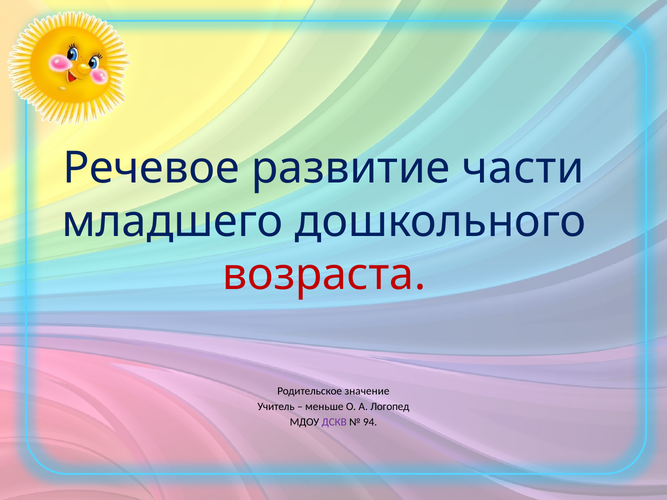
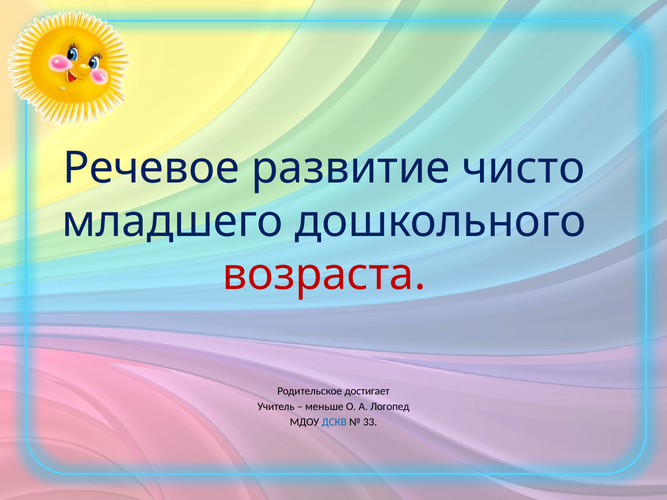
части: части -> чисто (523, 168)
значение: значение -> достигает (367, 391)
ДСКВ colour: purple -> blue (334, 422)
94: 94 -> 33 (370, 422)
